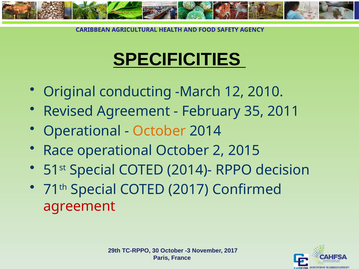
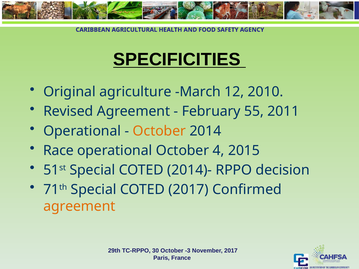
conducting: conducting -> agriculture (135, 92)
35: 35 -> 55 (254, 111)
2: 2 -> 4 (219, 151)
agreement colour: red -> orange (79, 206)
